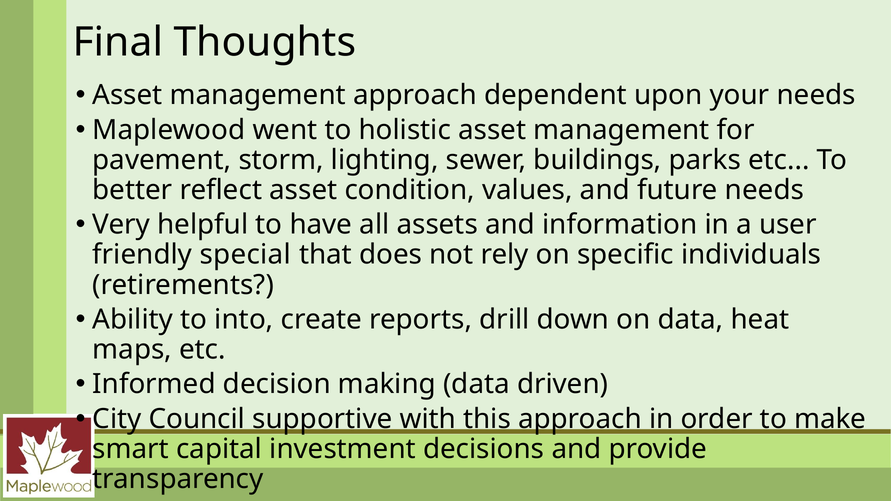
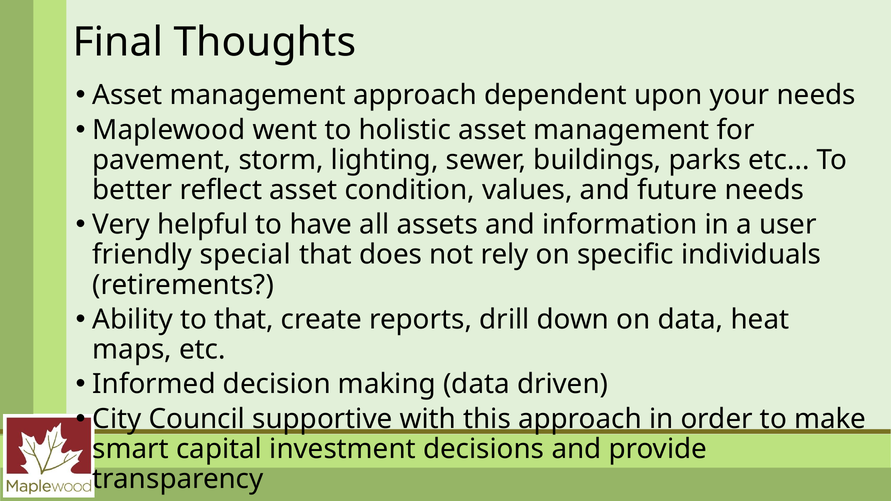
to into: into -> that (244, 320)
